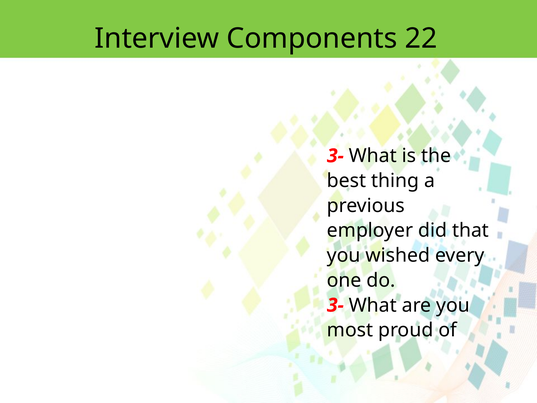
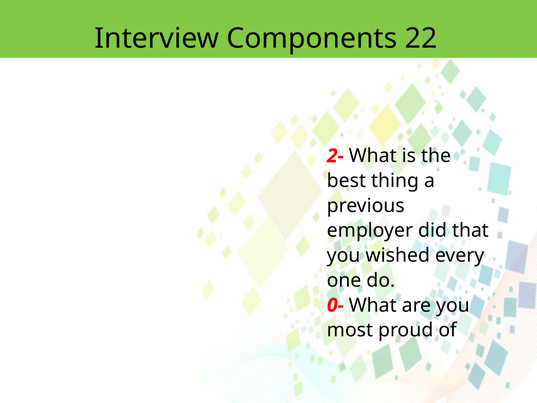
3-: 3- -> 2- (335, 156)
3-: 3- -> 0- (335, 305)
